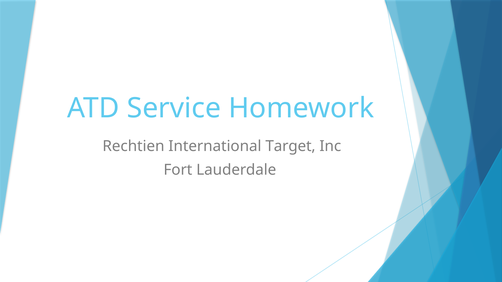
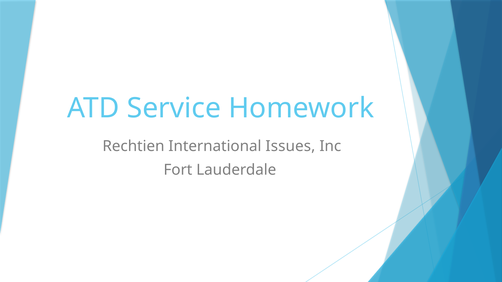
Target: Target -> Issues (290, 147)
